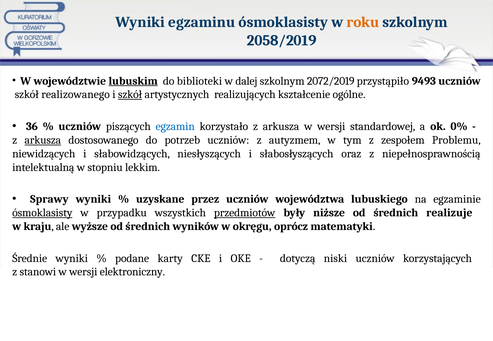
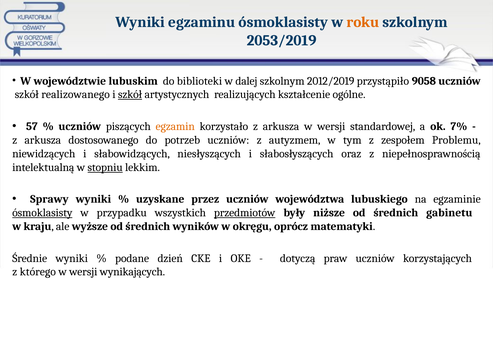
2058/2019: 2058/2019 -> 2053/2019 (282, 40)
lubuskim underline: present -> none (133, 81)
2072/2019: 2072/2019 -> 2012/2019 (331, 81)
9493: 9493 -> 9058 (424, 81)
36: 36 -> 57 (32, 127)
egzamin colour: blue -> orange (175, 127)
0%: 0% -> 7% (459, 127)
arkusza underline: present -> none (43, 140)
stopniu underline: none -> present (105, 167)
realizuje: realizuje -> gabinetu (449, 213)
karty: karty -> dzień (170, 258)
niski: niski -> praw (336, 258)
stanowi: stanowi -> którego (38, 272)
elektroniczny: elektroniczny -> wynikających (132, 272)
